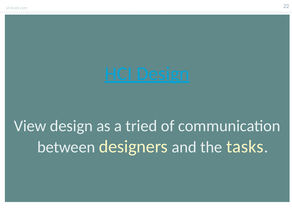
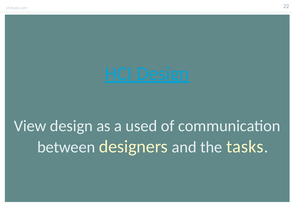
tried: tried -> used (141, 126)
